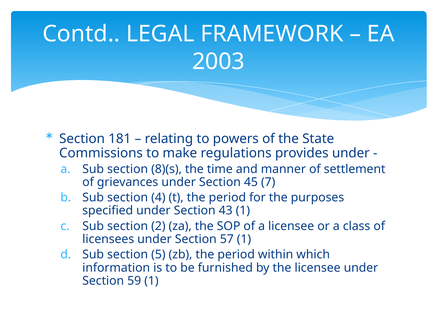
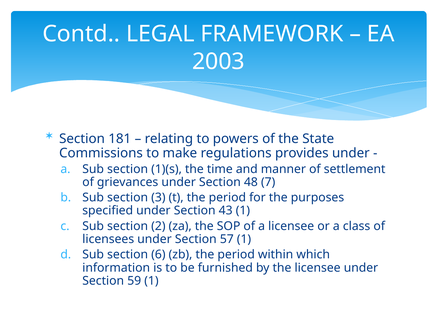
8)(s: 8)(s -> 1)(s (167, 169)
45: 45 -> 48 (251, 183)
4: 4 -> 3 (158, 198)
5: 5 -> 6 (158, 255)
